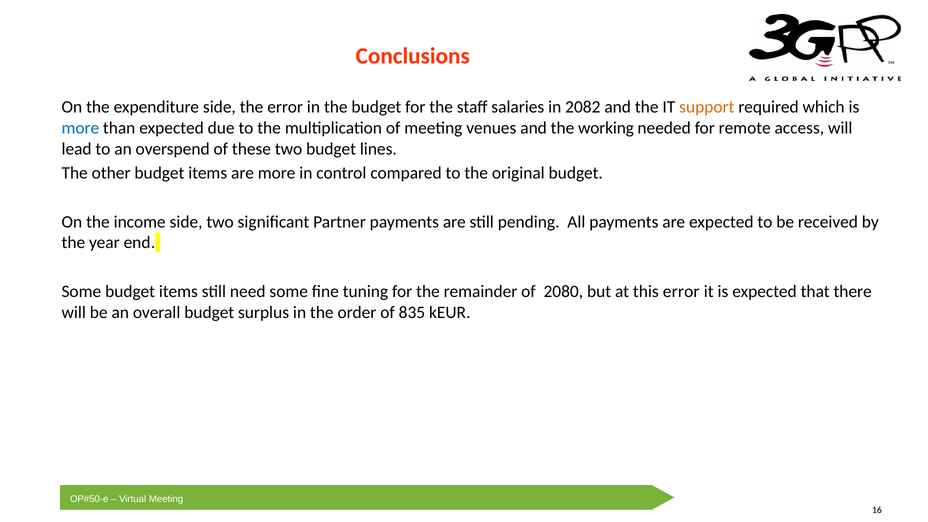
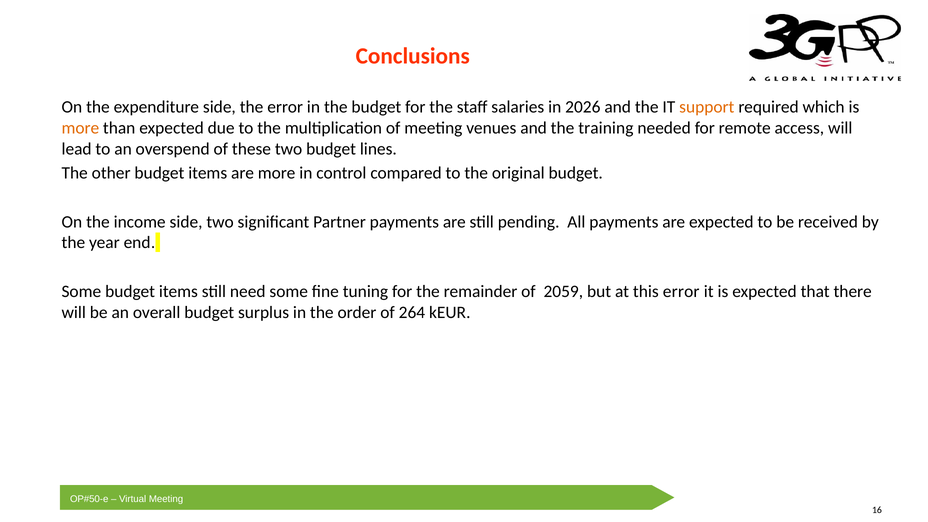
2082: 2082 -> 2026 (583, 107)
more colour: blue -> orange (80, 128)
working: working -> training (606, 128)
2080: 2080 -> 2059 (563, 291)
835: 835 -> 264 (412, 312)
